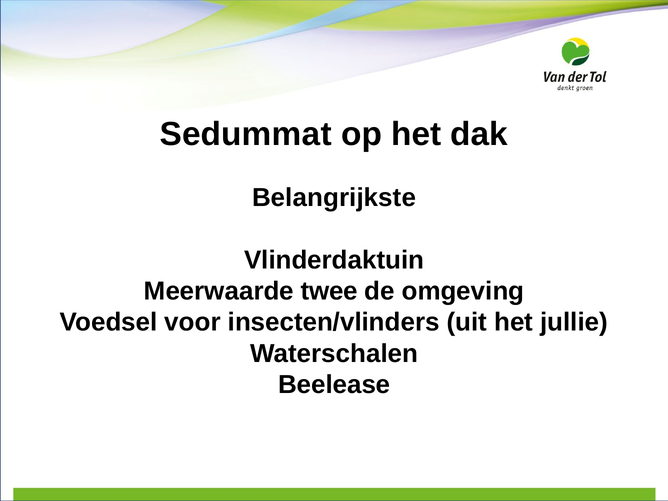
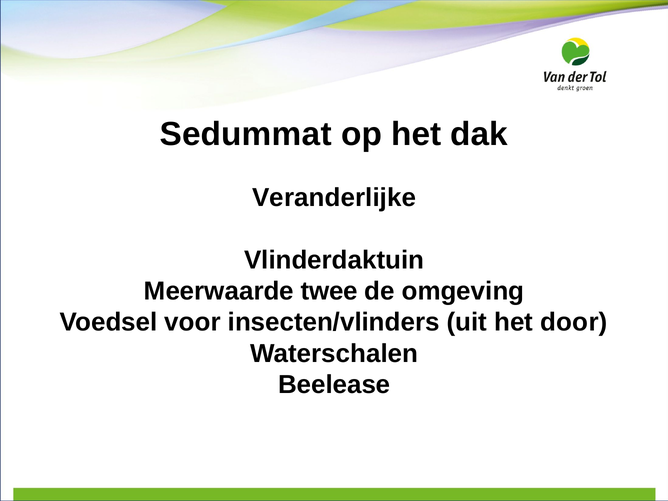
Belangrijkste: Belangrijkste -> Veranderlijke (334, 198)
jullie: jullie -> door (574, 322)
